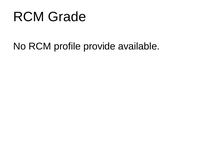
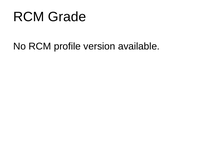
provide: provide -> version (99, 47)
